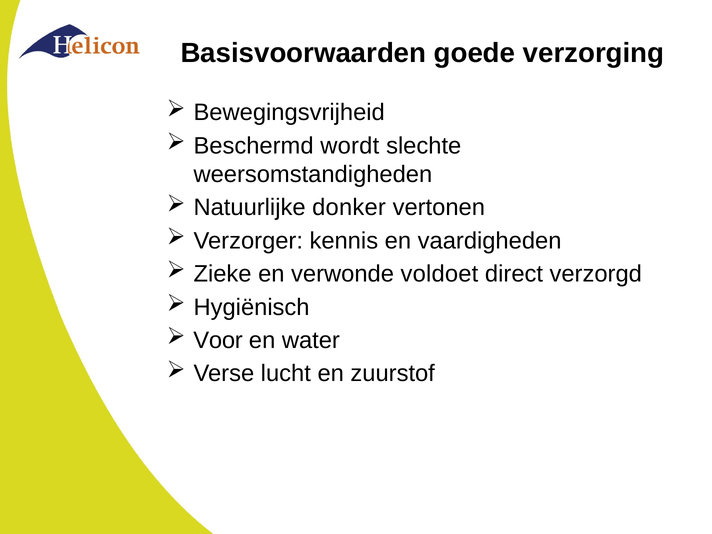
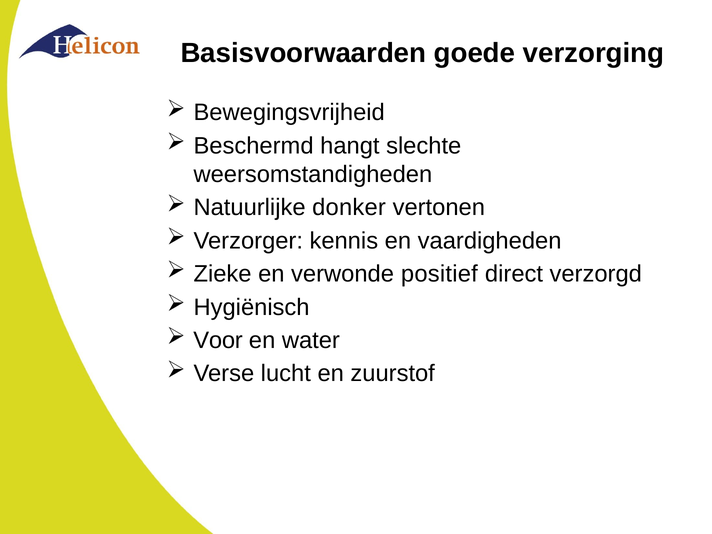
wordt: wordt -> hangt (350, 146)
voldoet: voldoet -> positief (439, 274)
